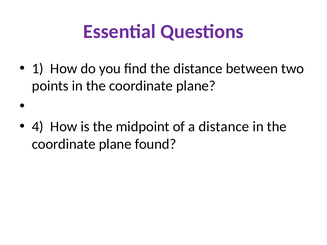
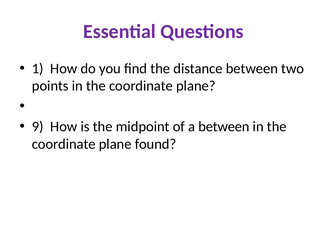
4: 4 -> 9 (38, 127)
a distance: distance -> between (224, 127)
